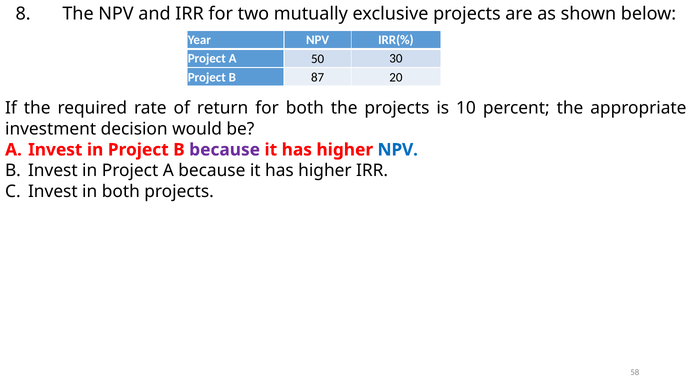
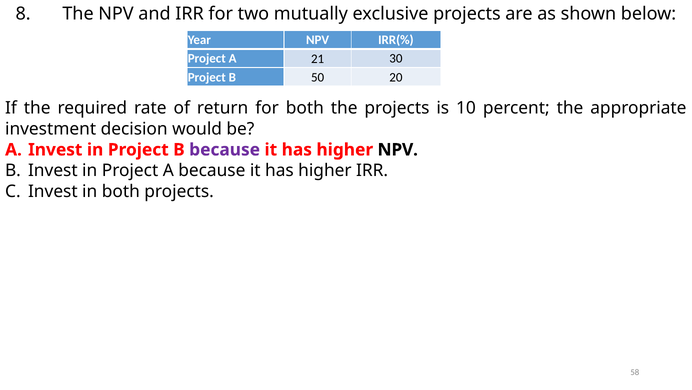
50: 50 -> 21 (318, 59)
87: 87 -> 50 (318, 77)
NPV colour: blue -> black (398, 149)
